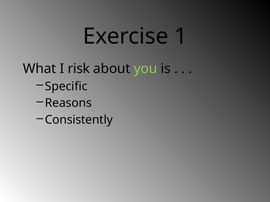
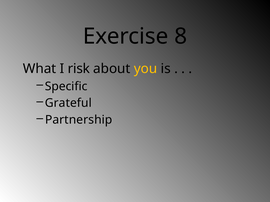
1: 1 -> 8 (181, 36)
you colour: light green -> yellow (146, 69)
Reasons: Reasons -> Grateful (68, 103)
Consistently: Consistently -> Partnership (79, 120)
